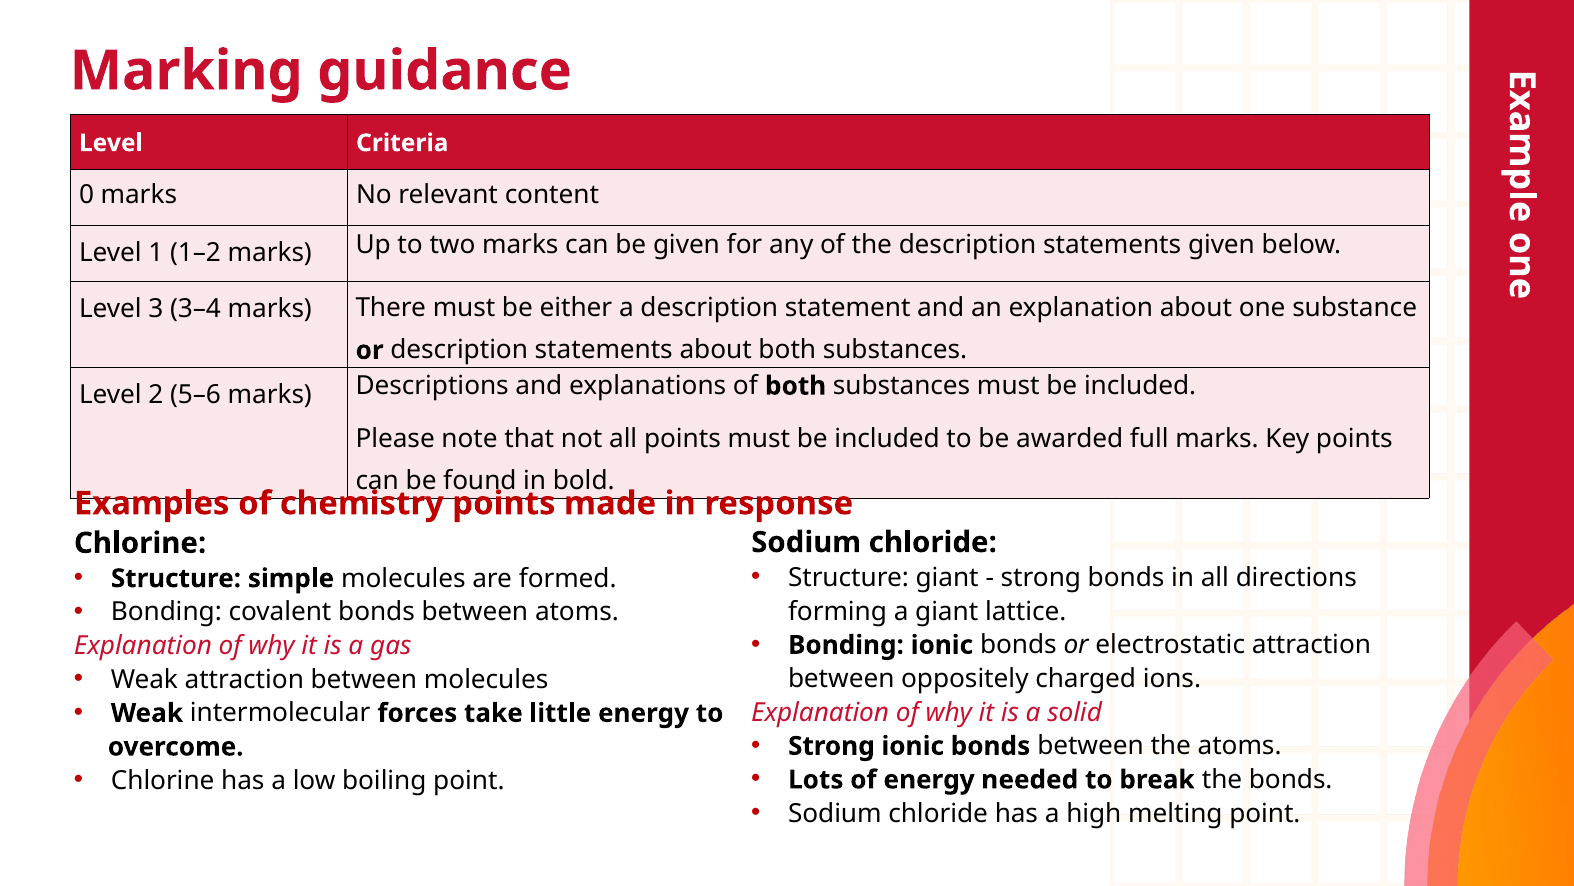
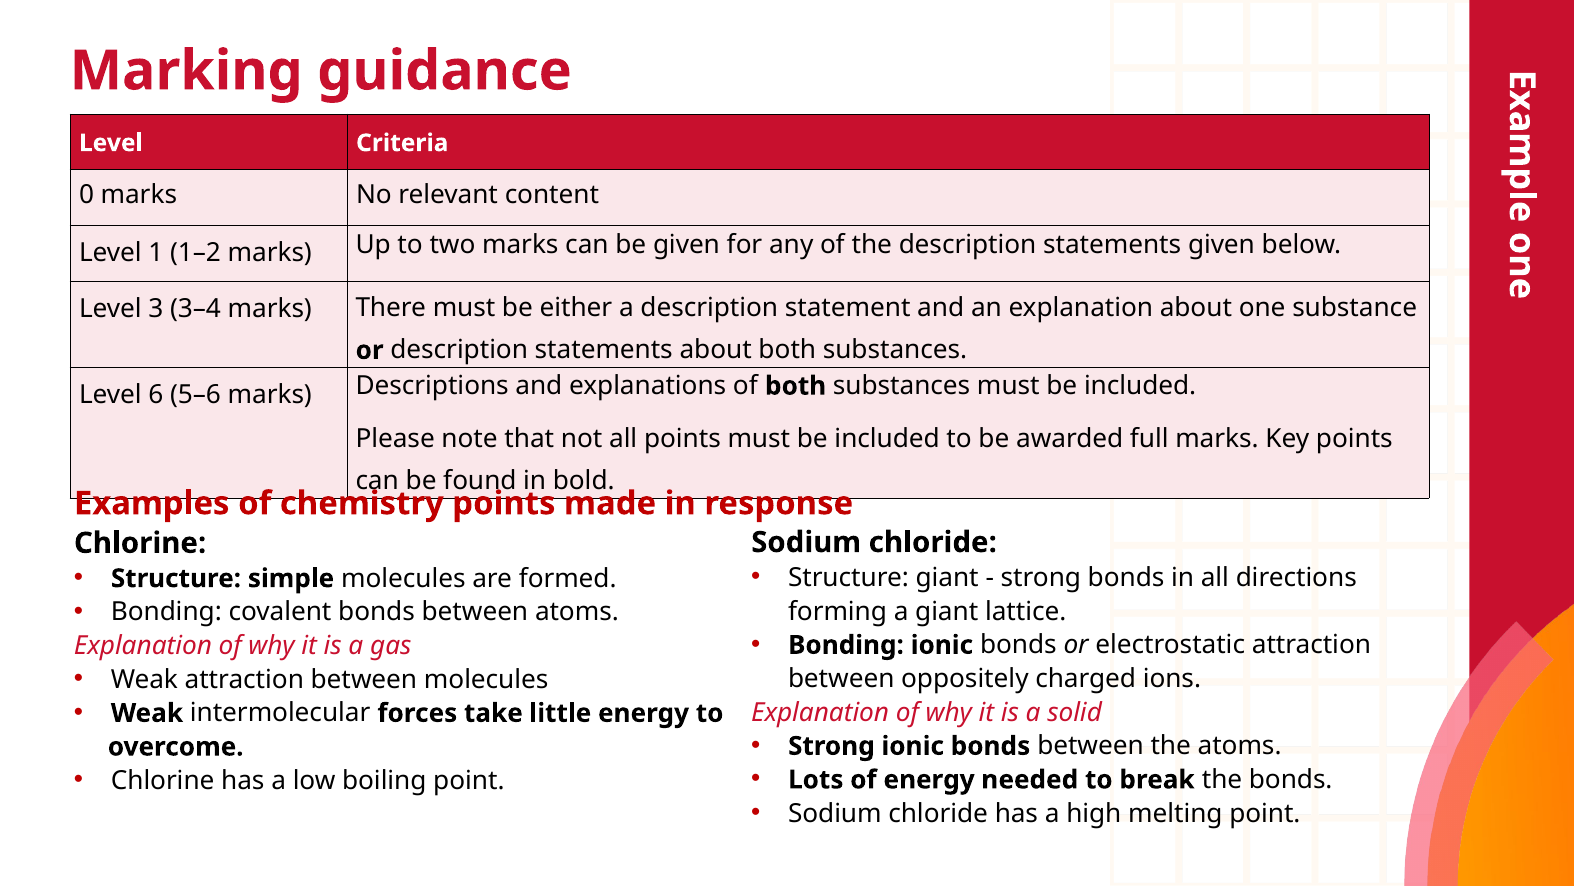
2: 2 -> 6 (156, 394)
